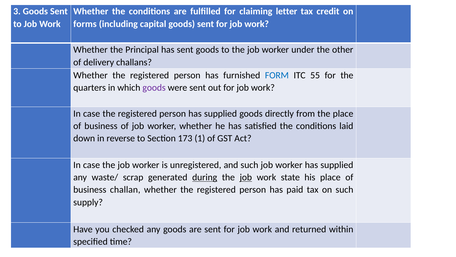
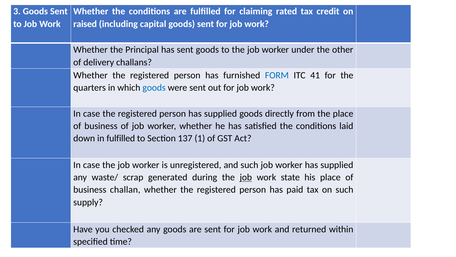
letter: letter -> rated (287, 11)
forms: forms -> raised (85, 24)
55: 55 -> 41 (315, 75)
goods colour: purple -> blue (154, 88)
in reverse: reverse -> fulfilled (121, 138)
173: 173 -> 137 (185, 138)
during underline: present -> none (205, 177)
